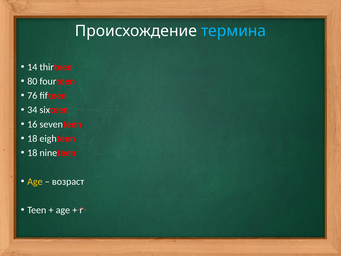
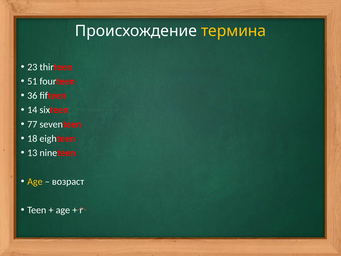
термина colour: light blue -> yellow (234, 31)
14: 14 -> 23 (32, 67)
80: 80 -> 51 (32, 81)
76: 76 -> 36 (32, 96)
34: 34 -> 14 (32, 110)
16: 16 -> 77 (32, 124)
18: 18 -> 13 (32, 153)
